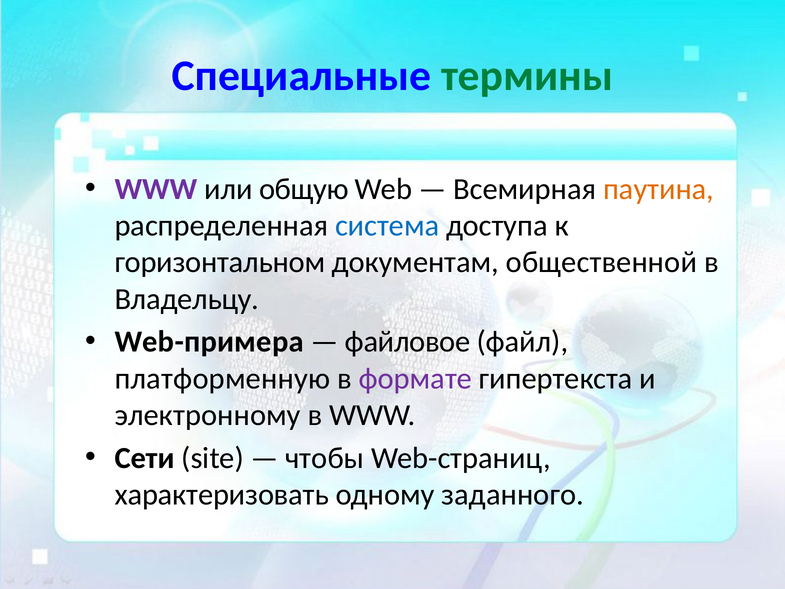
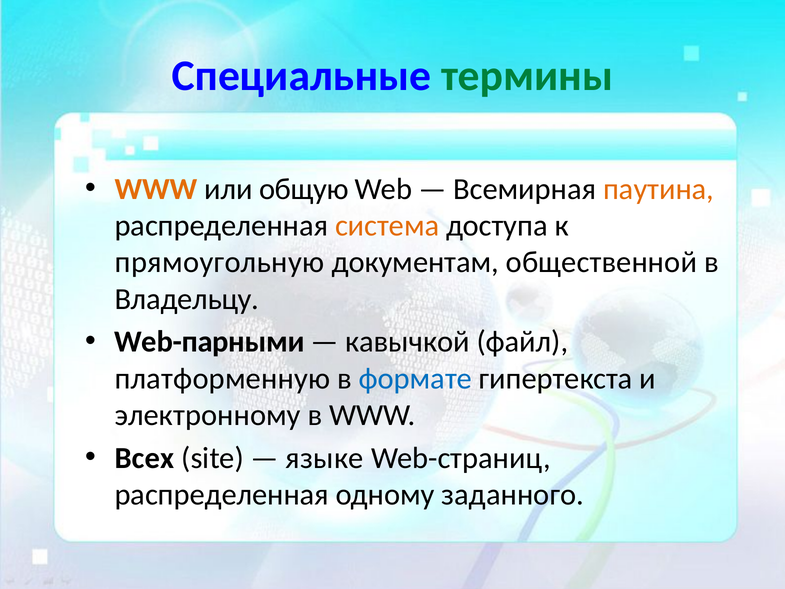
WWW colour: purple -> orange (156, 189)
система colour: blue -> orange (387, 226)
горизонтальном: горизонтальном -> прямоугольную (220, 262)
Web-примера: Web-примера -> Web-парными (209, 342)
файловое: файловое -> кавычкой (407, 342)
формате colour: purple -> blue (415, 378)
Сети: Сети -> Всех (144, 458)
чтобы: чтобы -> языке (325, 458)
характеризовать: характеризовать -> распределенная (222, 494)
